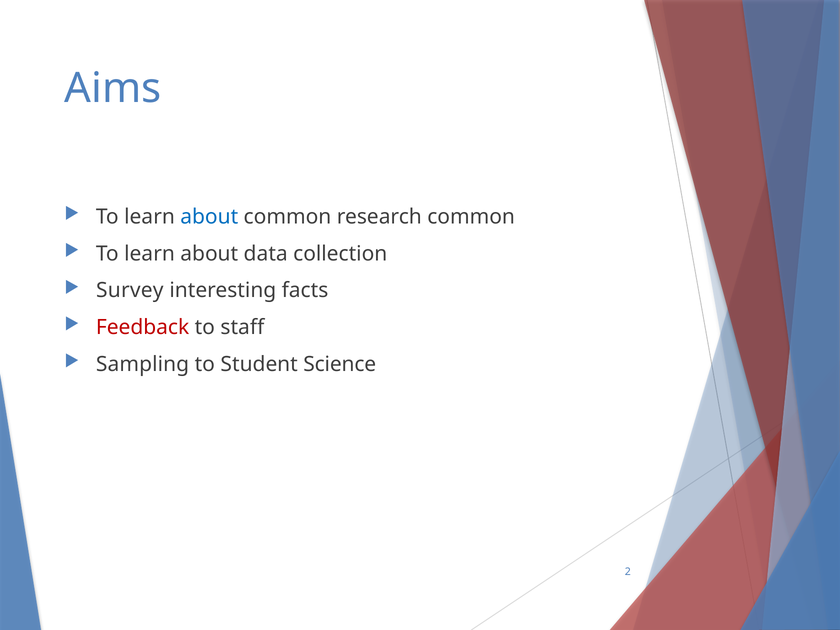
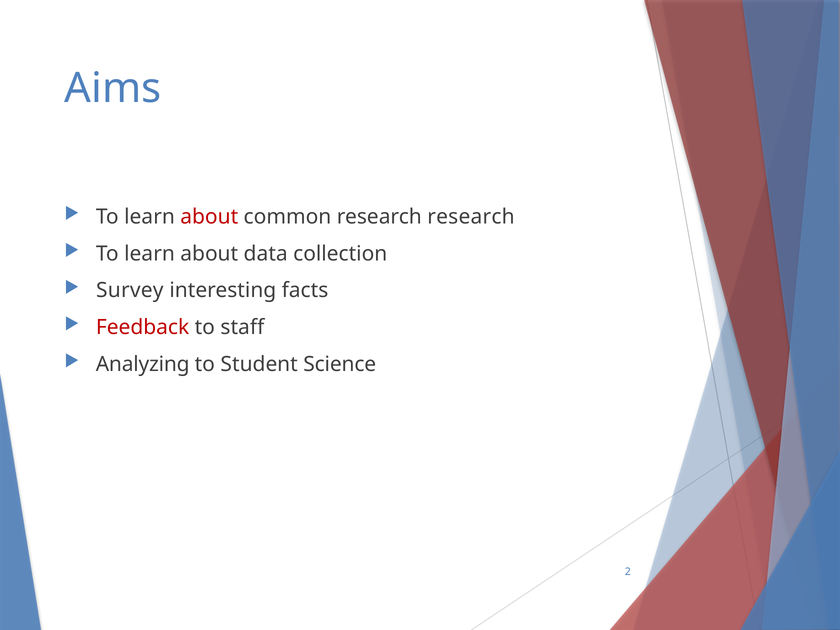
about colour: blue -> red (209, 217)
research common: common -> research (471, 217)
Sampling: Sampling -> Analyzing (143, 364)
